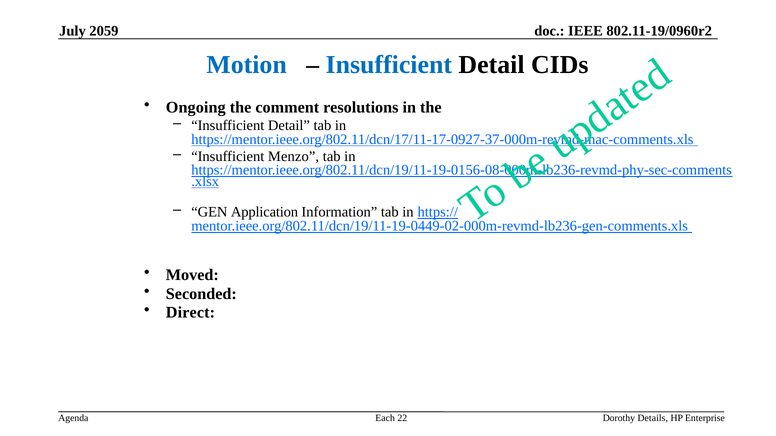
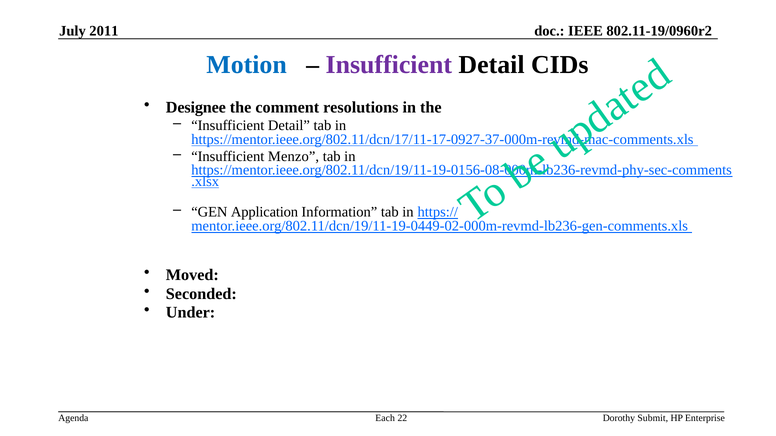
2059: 2059 -> 2011 (104, 31)
Insufficient colour: blue -> purple (389, 65)
Ongoing: Ongoing -> Designee (196, 108)
Direct: Direct -> Under (191, 313)
Details: Details -> Submit (653, 419)
